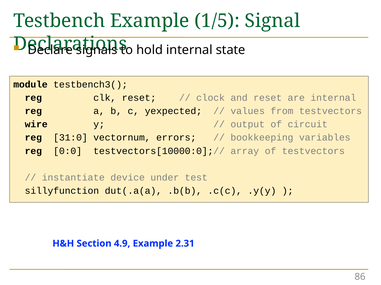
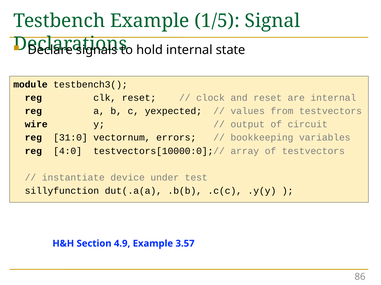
0:0: 0:0 -> 4:0 (68, 151)
2.31: 2.31 -> 3.57 (185, 244)
